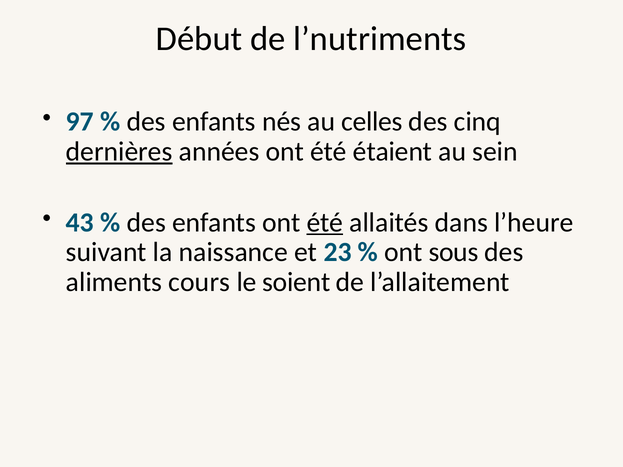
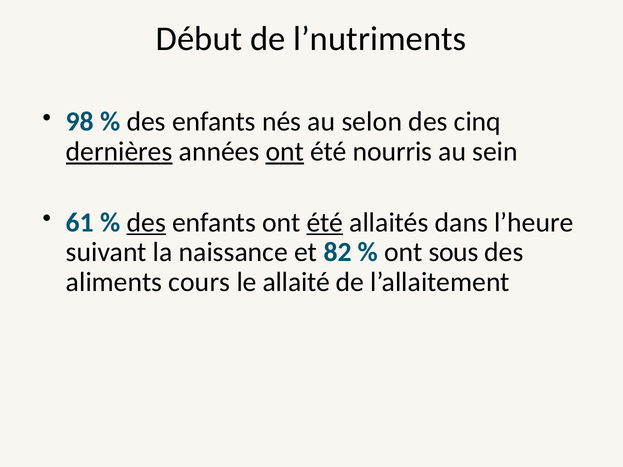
97: 97 -> 98 (80, 122)
celles: celles -> selon (372, 122)
ont underline: none -> present (285, 152)
étaient: étaient -> nourris (393, 152)
43: 43 -> 61 (80, 223)
des underline: none -> present (146, 223)
23: 23 -> 82 (338, 252)
soient: soient -> allaité (296, 282)
